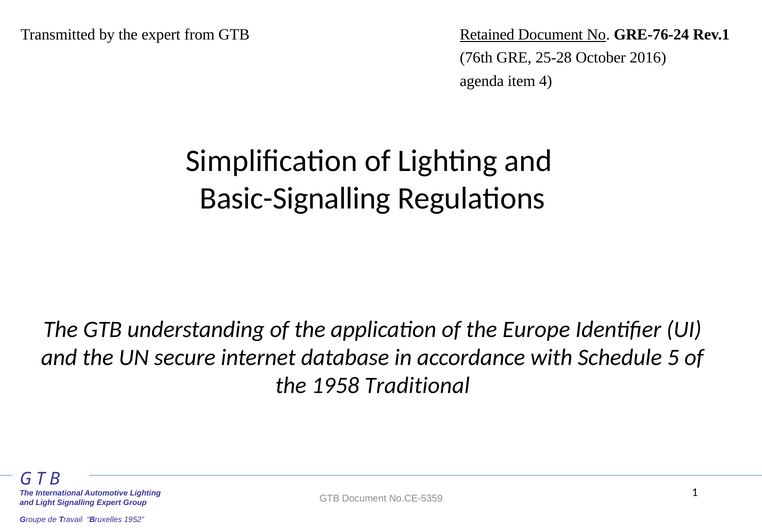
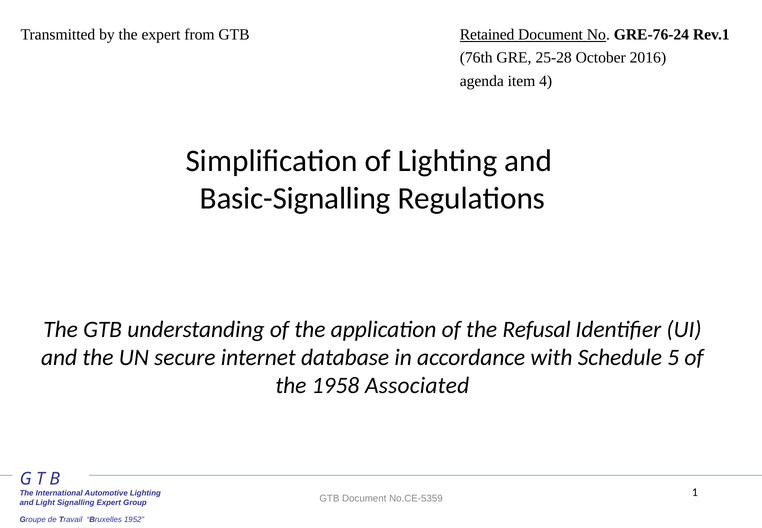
Europe: Europe -> Refusal (537, 329)
Traditional: Traditional -> Associated (417, 385)
